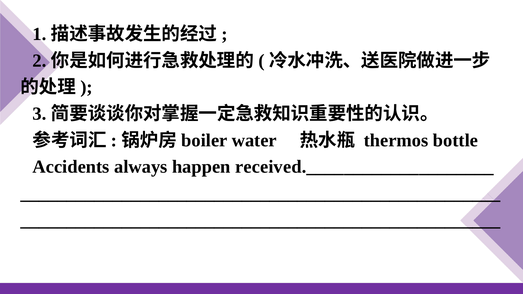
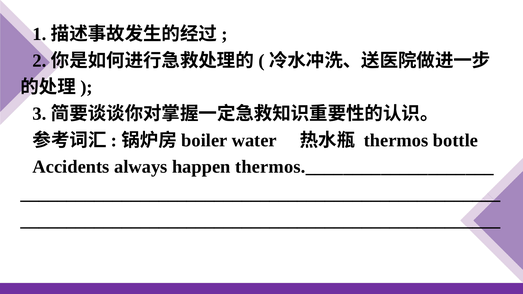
received.____________________: received.____________________ -> thermos.____________________ (364, 167)
